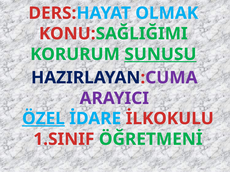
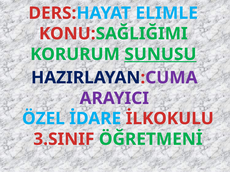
OLMAK: OLMAK -> ELIMLE (167, 13)
ÖZEL underline: present -> none (43, 119)
1.SINIF: 1.SINIF -> 3.SINIF (64, 140)
